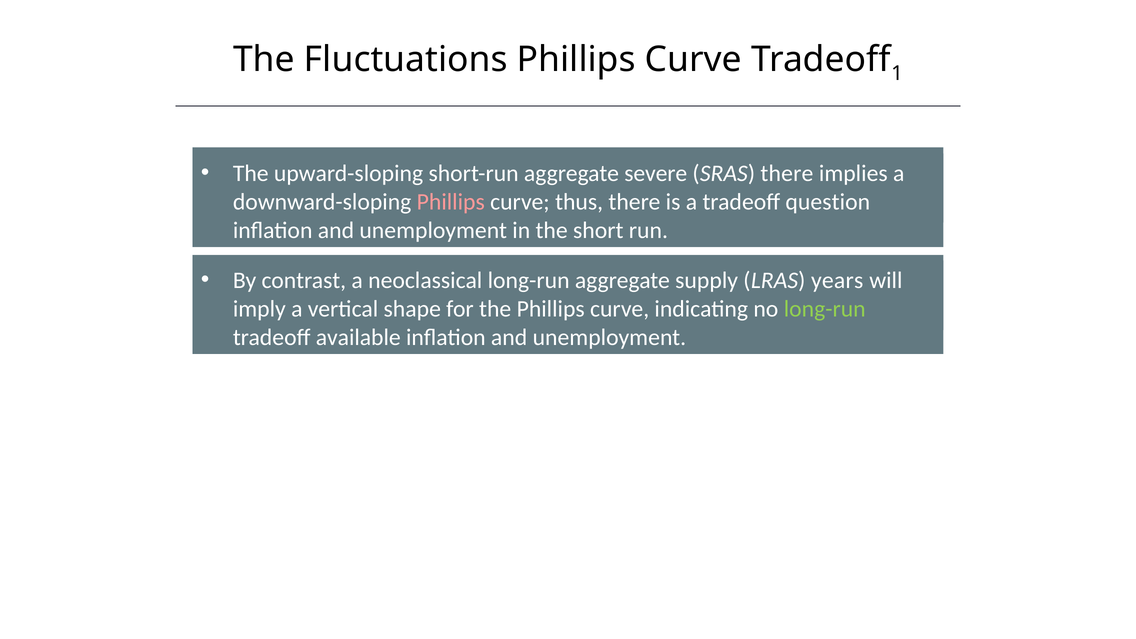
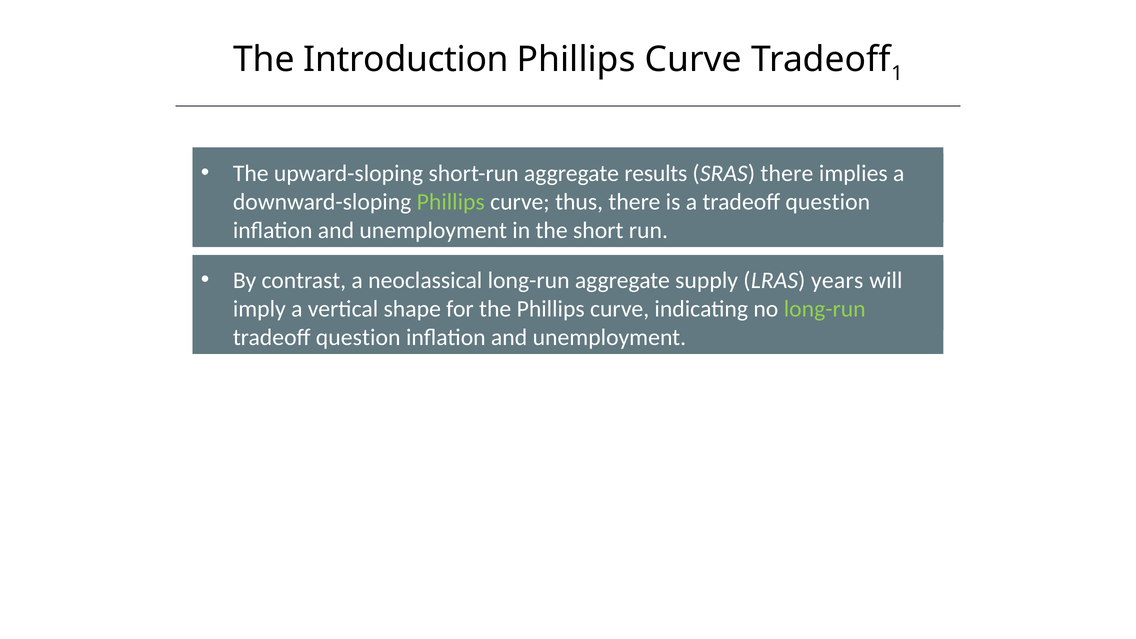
Fluctuations: Fluctuations -> Introduction (406, 60)
severe: severe -> results (656, 174)
Phillips colour: pink -> light green (451, 202)
available: available -> question (358, 337)
